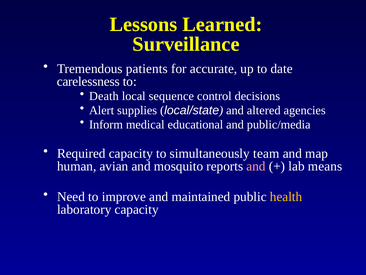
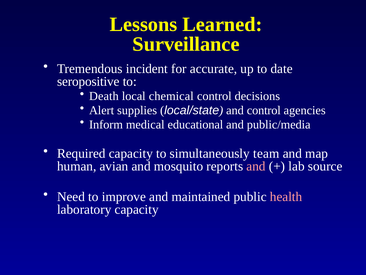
patients: patients -> incident (147, 69)
carelessness: carelessness -> seropositive (88, 81)
sequence: sequence -> chemical (171, 96)
and altered: altered -> control (264, 110)
means: means -> source (325, 166)
health colour: yellow -> pink (286, 197)
